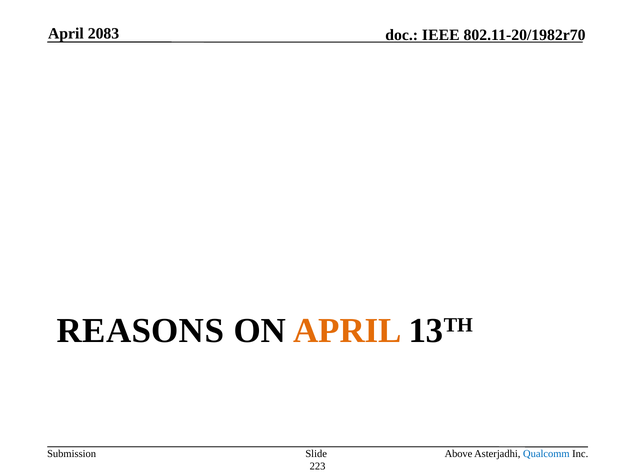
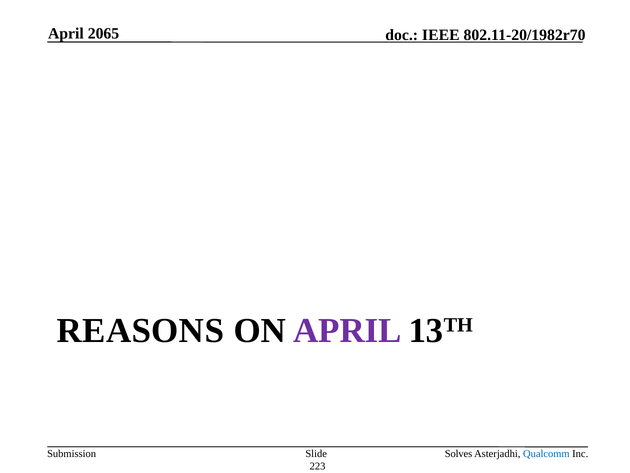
2083: 2083 -> 2065 (104, 33)
APRIL colour: orange -> purple (347, 330)
Above: Above -> Solves (459, 453)
